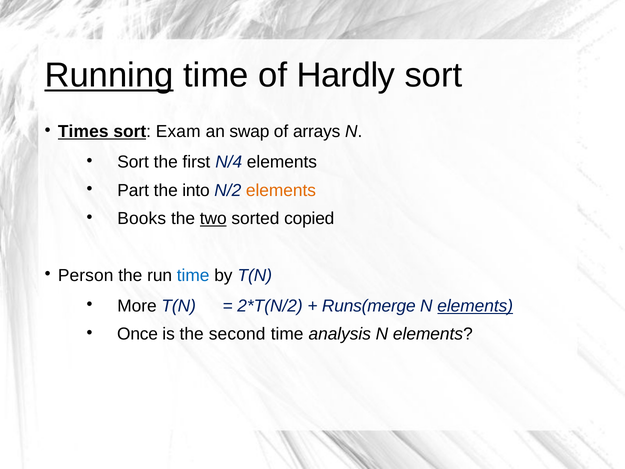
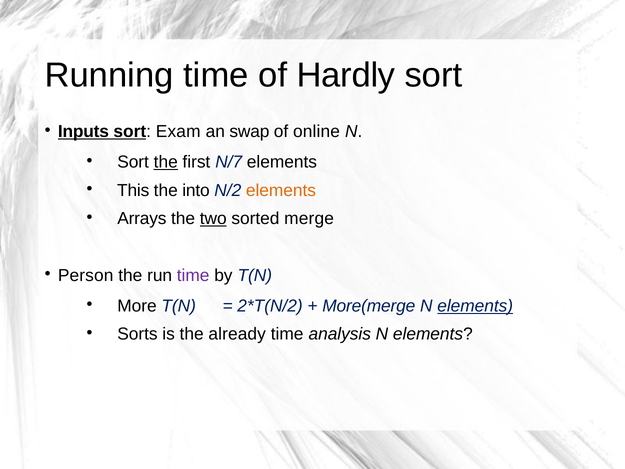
Running underline: present -> none (109, 76)
Times: Times -> Inputs (83, 131)
arrays: arrays -> online (316, 131)
the underline: none -> present (166, 162)
N/4: N/4 -> N/7 (229, 162)
Part: Part -> This (133, 190)
Books: Books -> Arrays (142, 219)
copied: copied -> merge (309, 219)
time colour: blue -> purple (193, 275)
Runs(merge: Runs(merge -> More(merge (369, 306)
Once: Once -> Sorts (137, 334)
second: second -> already (237, 334)
